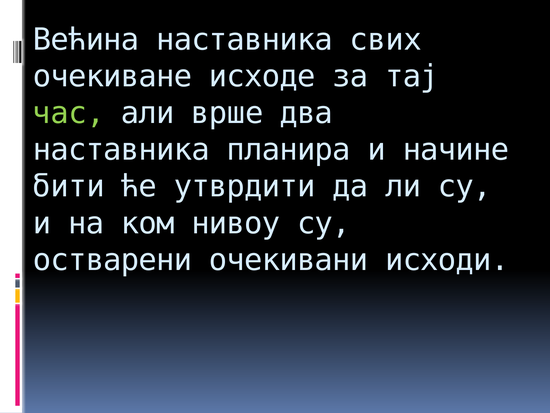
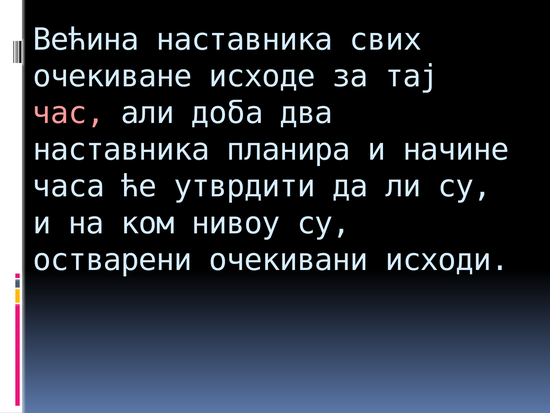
час colour: light green -> pink (69, 113)
врше: врше -> доба (227, 113)
бити: бити -> часа (69, 186)
